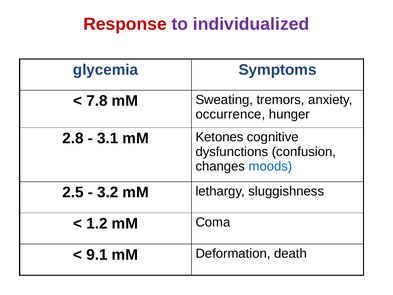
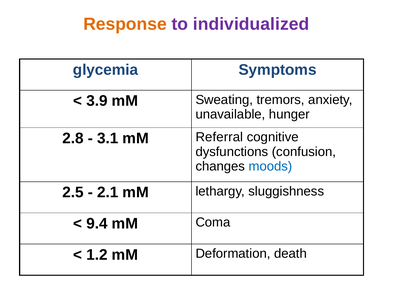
Response colour: red -> orange (125, 24)
7.8: 7.8 -> 3.9 (97, 101)
occurrence: occurrence -> unavailable (230, 114)
Ketones: Ketones -> Referral (219, 137)
3.2: 3.2 -> 2.1 (108, 192)
1.2: 1.2 -> 9.4 (97, 223)
9.1: 9.1 -> 1.2 (97, 255)
